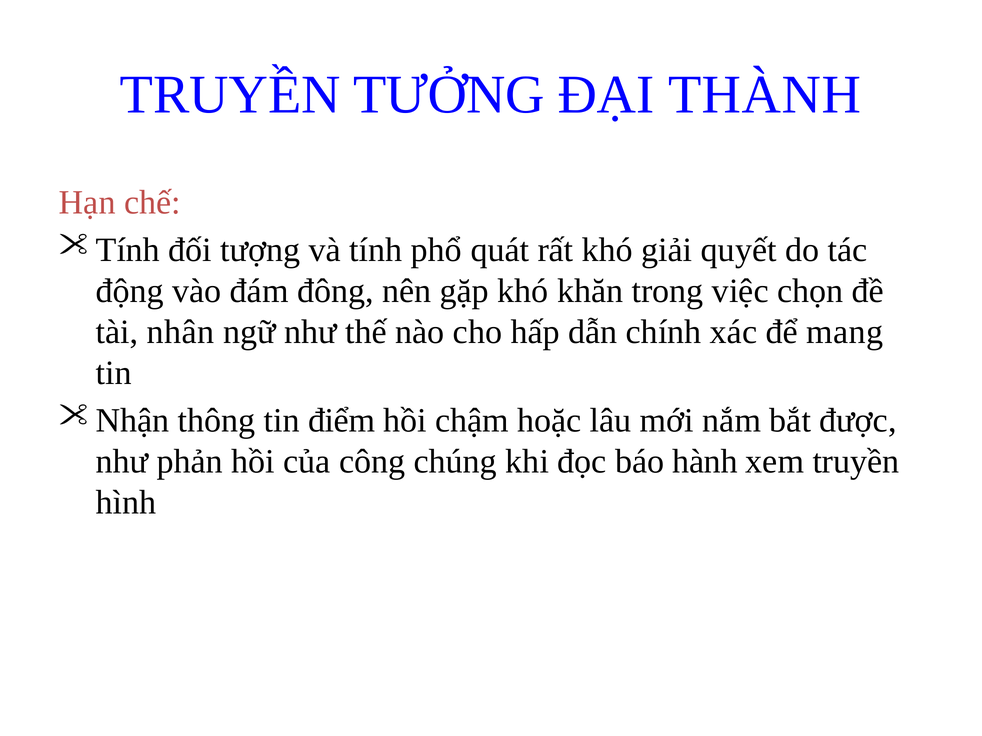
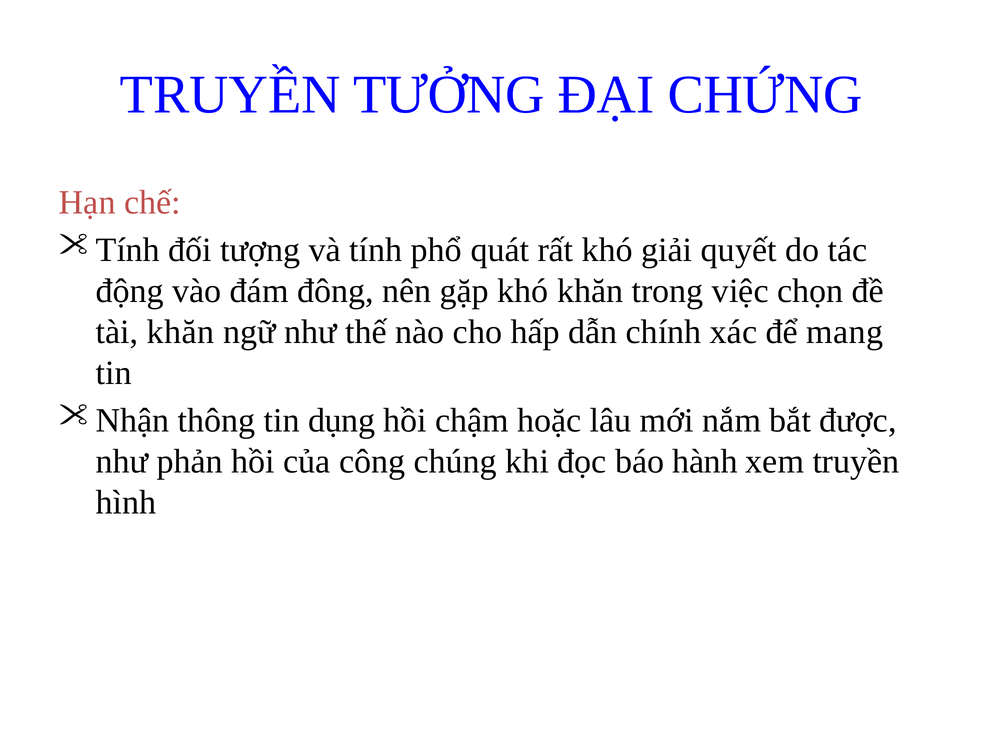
THÀNH: THÀNH -> CHỨNG (765, 95)
tài nhân: nhân -> khăn (180, 332)
điểm: điểm -> dụng (342, 421)
